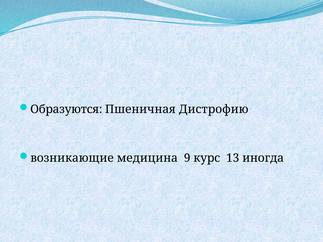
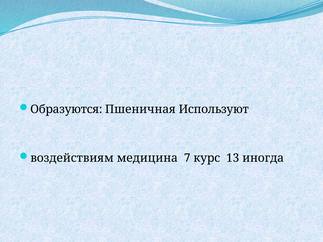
Дистрофию: Дистрофию -> Используют (214, 109)
возникающие: возникающие -> воздействиям (72, 158)
9: 9 -> 7 (187, 158)
